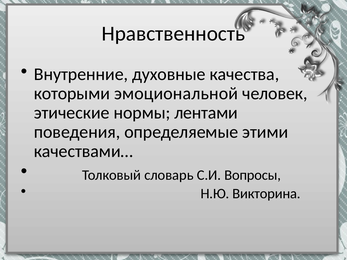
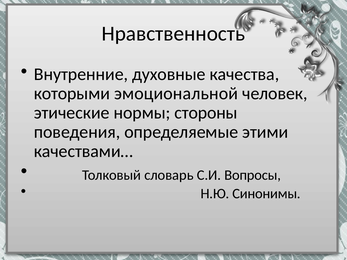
лентами: лентами -> стороны (206, 113)
Викторина: Викторина -> Синонимы (267, 194)
